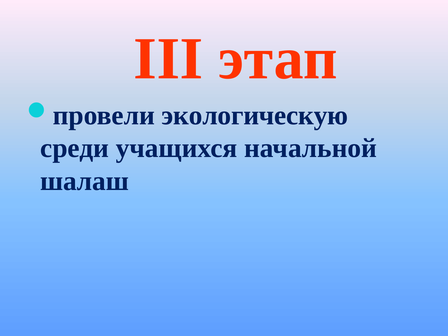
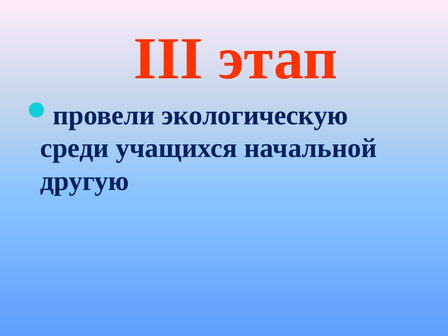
шалаш: шалаш -> другую (85, 181)
